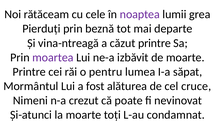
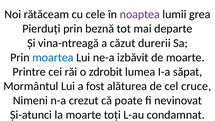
căzut printre: printre -> durerii (154, 43)
moartea colour: purple -> blue (53, 57)
pentru: pentru -> zdrobit (106, 72)
